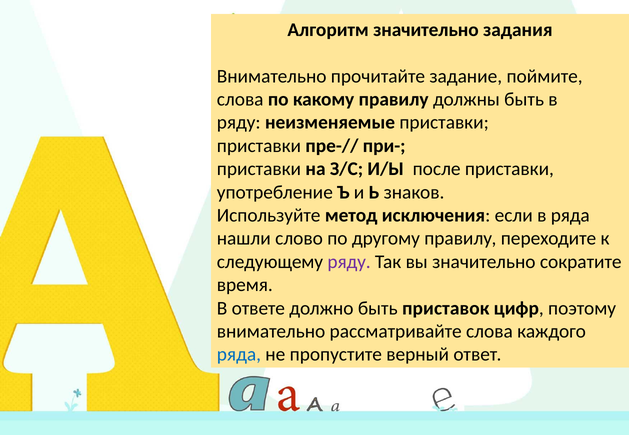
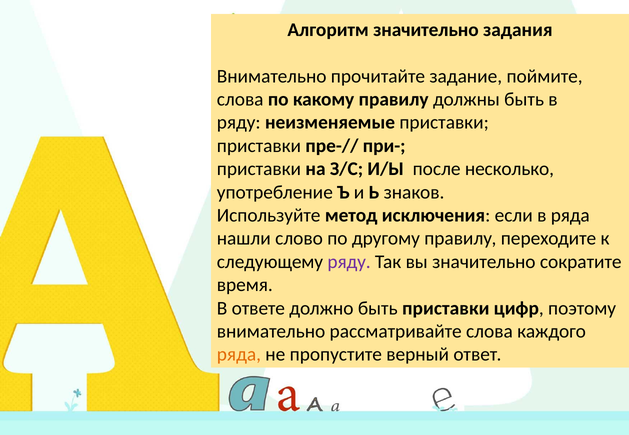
после приставки: приставки -> несколько (509, 169)
быть приставок: приставок -> приставки (446, 308)
ряда colour: blue -> orange (239, 355)
